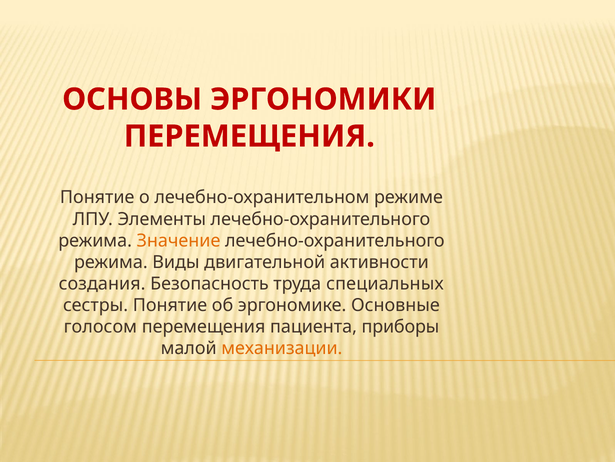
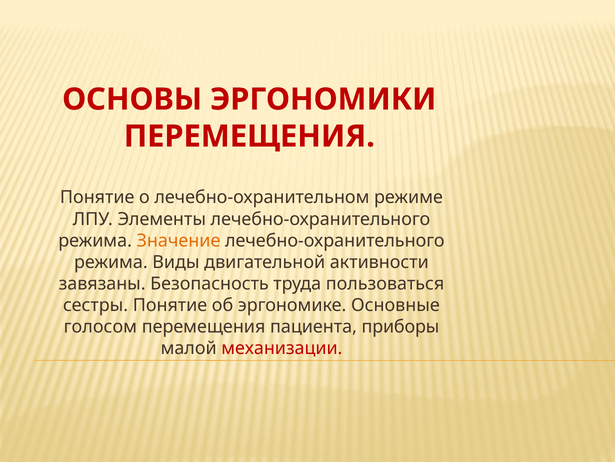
создания: создания -> завязаны (102, 283)
специальных: специальных -> пользоваться (385, 283)
механизации colour: orange -> red (282, 348)
